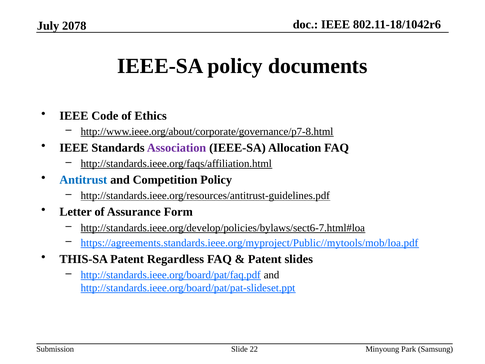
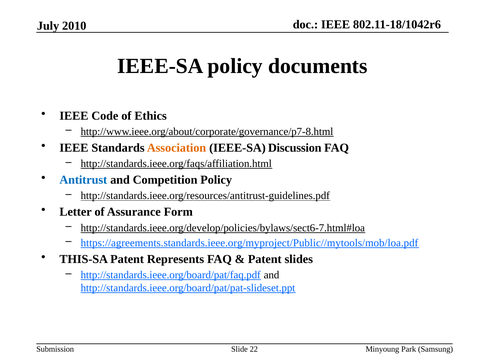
2078: 2078 -> 2010 (74, 26)
Association colour: purple -> orange (177, 148)
Allocation: Allocation -> Discussion (295, 148)
Regardless: Regardless -> Represents (176, 259)
